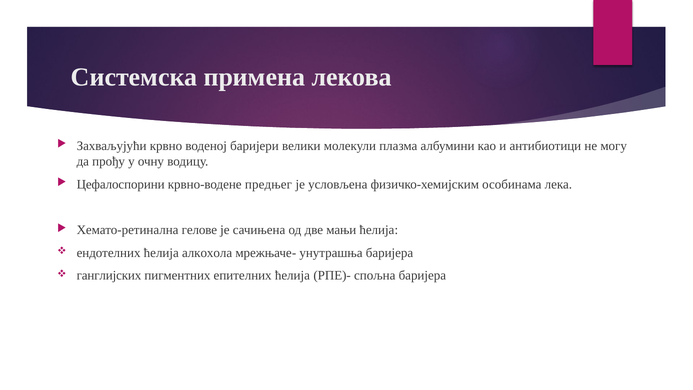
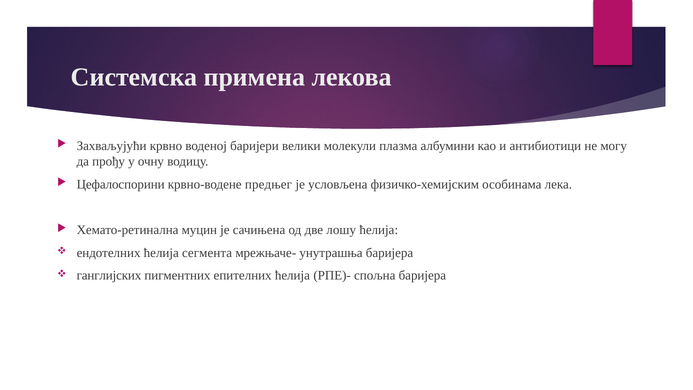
гелове: гелове -> муцин (199, 230)
мањи: мањи -> лошу (341, 230)
алкохола: алкохола -> сегмента (207, 253)
